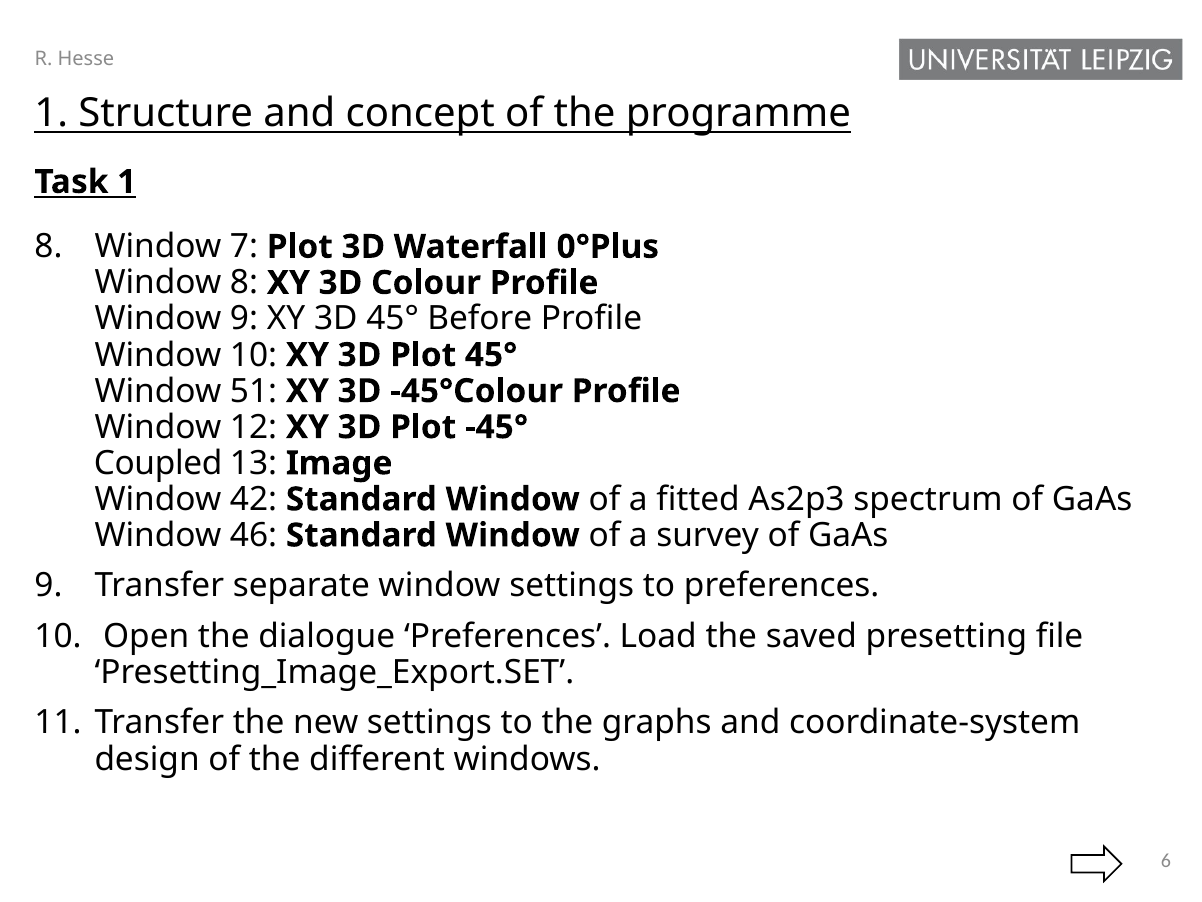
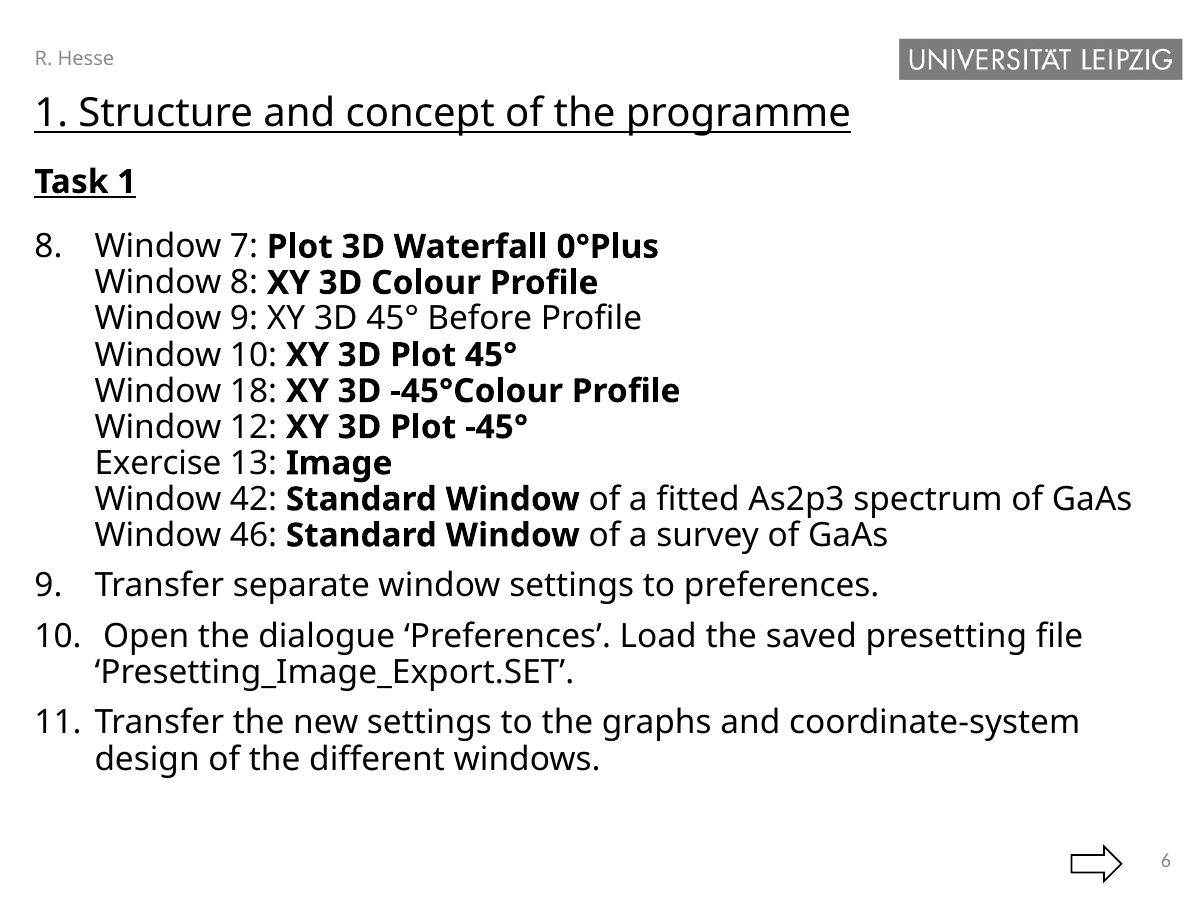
51: 51 -> 18 (254, 391)
Coupled: Coupled -> Exercise (158, 463)
